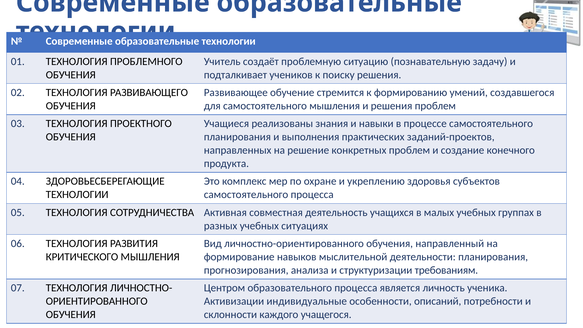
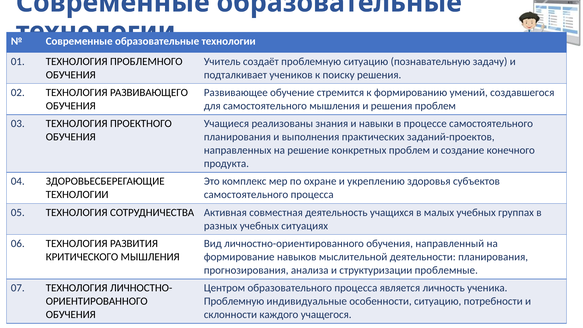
требованиям: требованиям -> проблемные (446, 270)
Активизации: Активизации -> Проблемную (234, 301)
особенности описаний: описаний -> ситуацию (438, 301)
